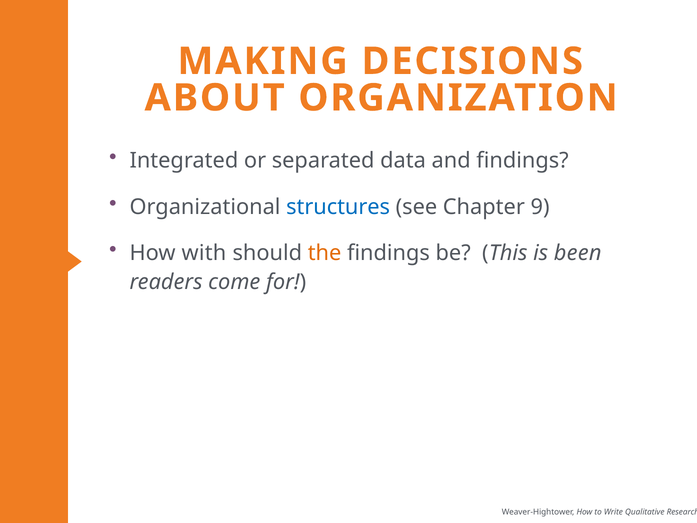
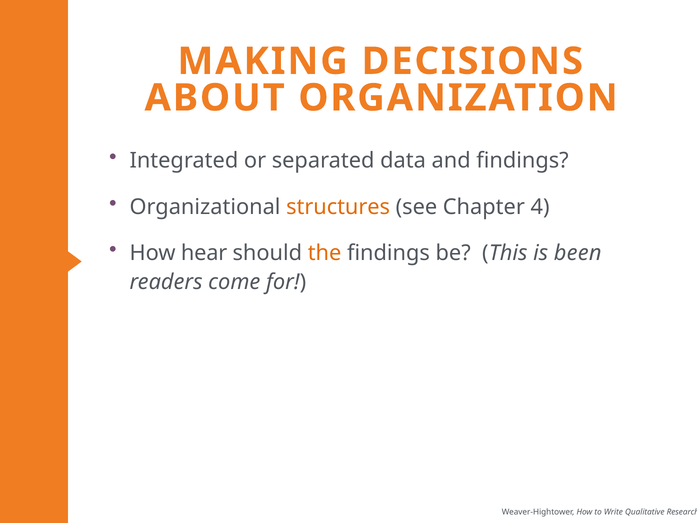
structures colour: blue -> orange (338, 207)
9: 9 -> 4 (540, 207)
with: with -> hear (204, 253)
